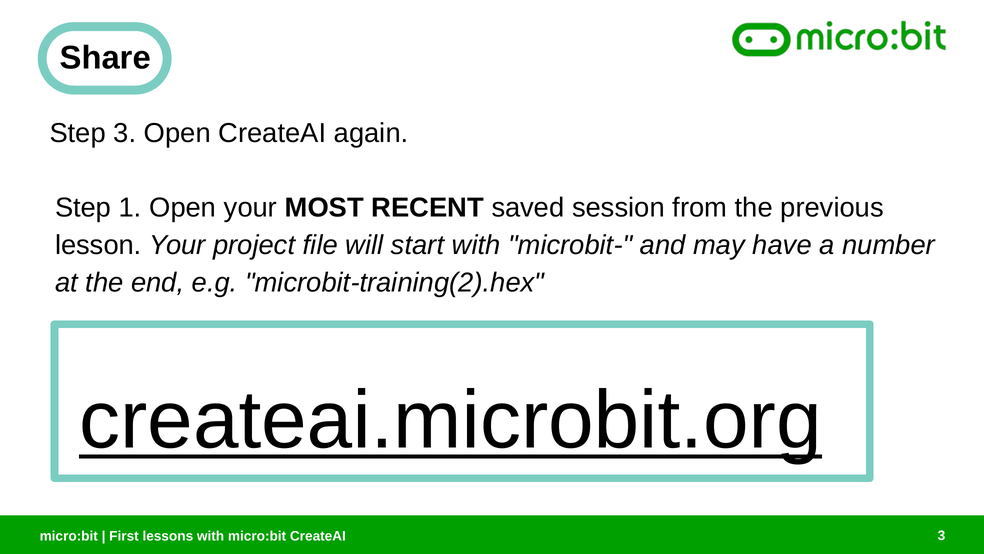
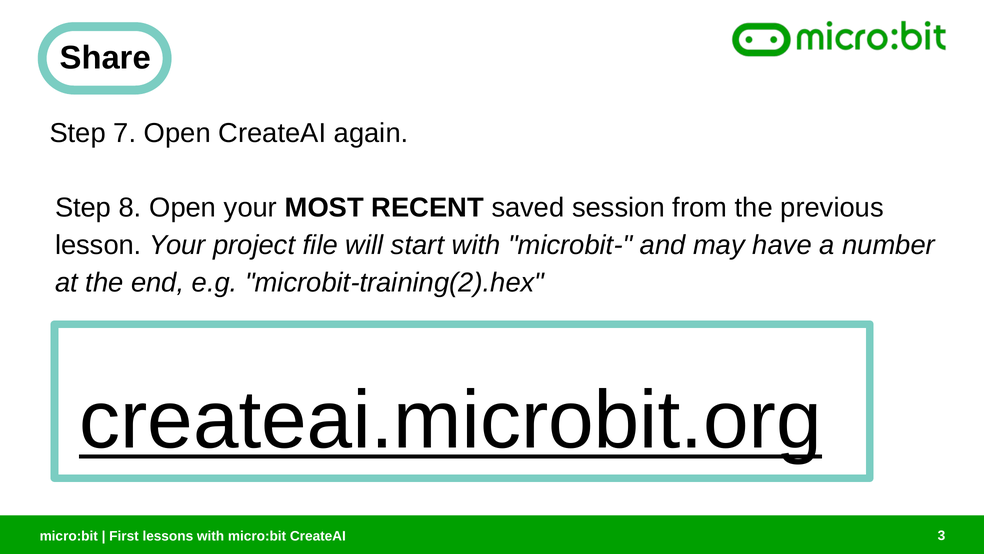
3: 3 -> 7 (125, 133)
1: 1 -> 8 (130, 208)
